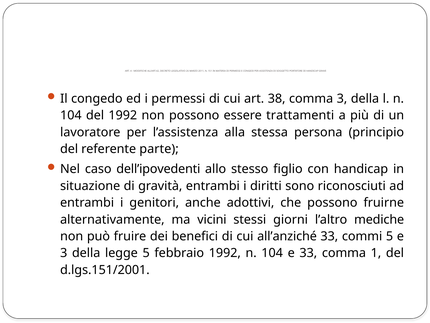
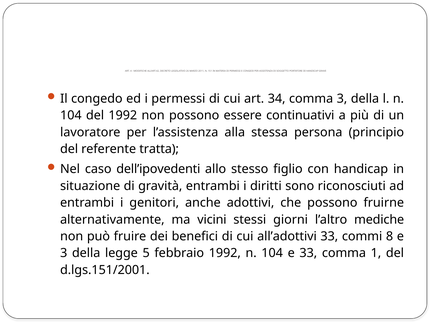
38: 38 -> 34 (277, 99)
trattamenti: trattamenti -> continuativi (300, 115)
parte: parte -> tratta (159, 149)
all’anziché: all’anziché -> all’adottivi (287, 236)
commi 5: 5 -> 8 (390, 236)
